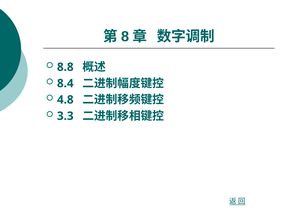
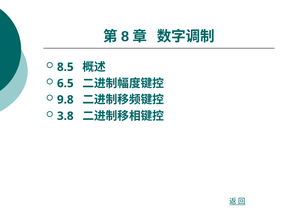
8.8: 8.8 -> 8.5 (65, 67)
8.4: 8.4 -> 6.5 (65, 83)
4.8: 4.8 -> 9.8 (65, 100)
3.3: 3.3 -> 3.8 (65, 116)
